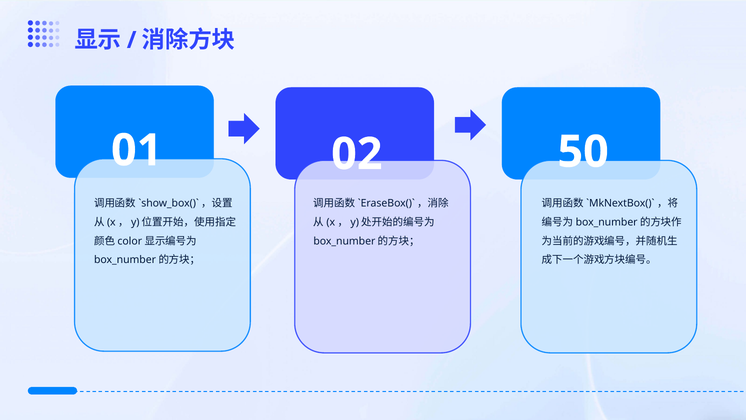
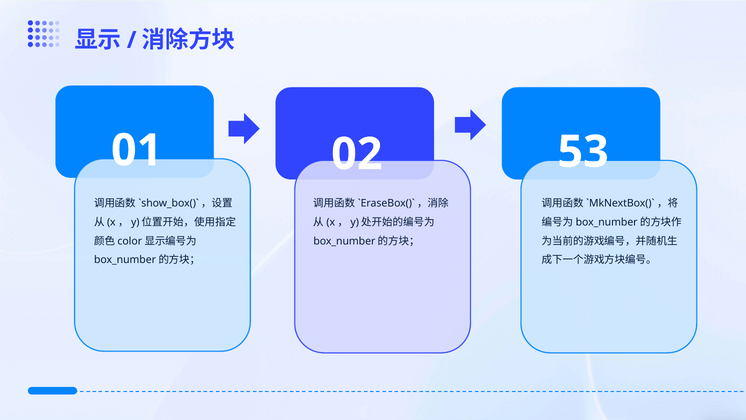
50: 50 -> 53 (583, 152)
